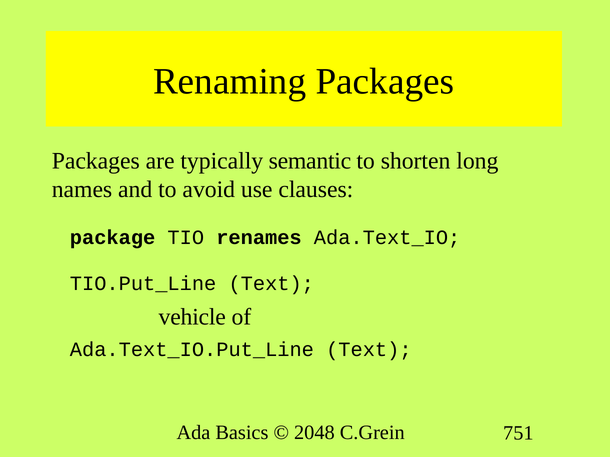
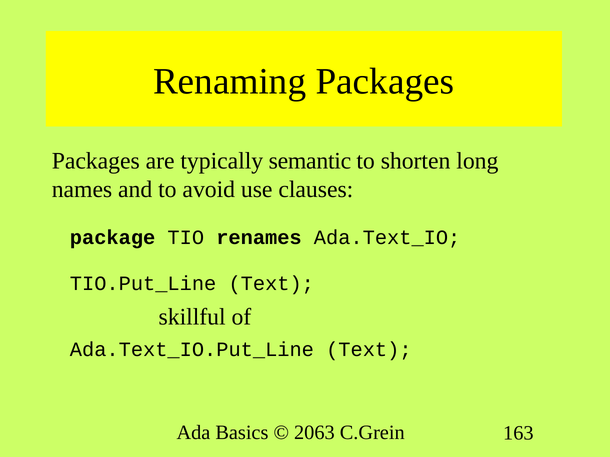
vehicle: vehicle -> skillful (192, 317)
2048: 2048 -> 2063 (314, 433)
751: 751 -> 163 (518, 434)
